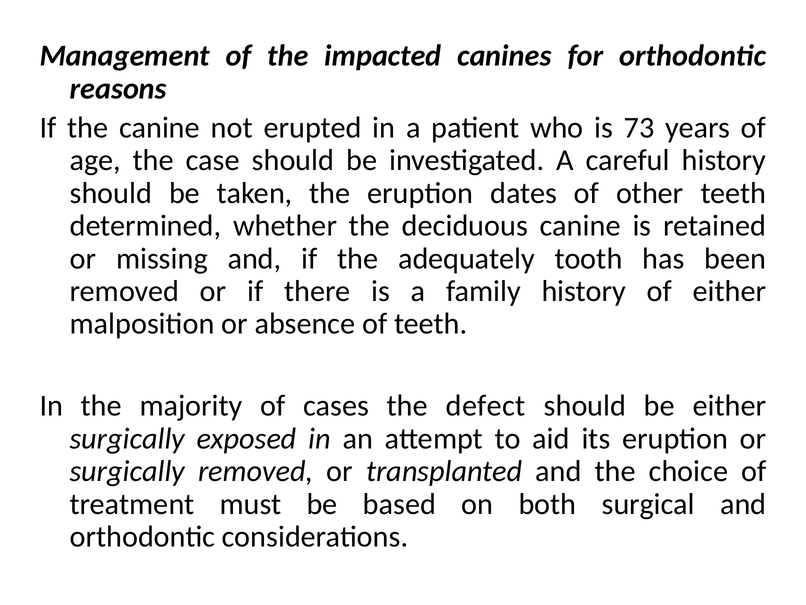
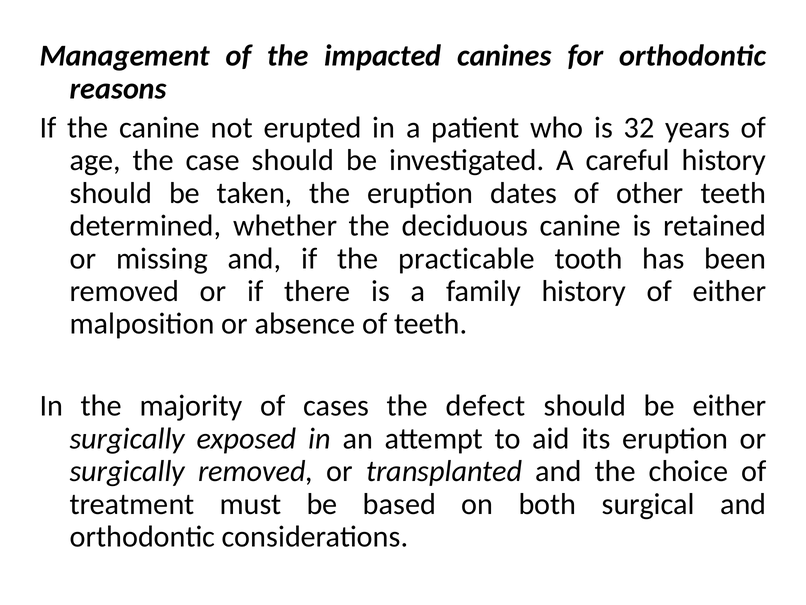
73: 73 -> 32 (639, 128)
adequately: adequately -> practicable (466, 258)
